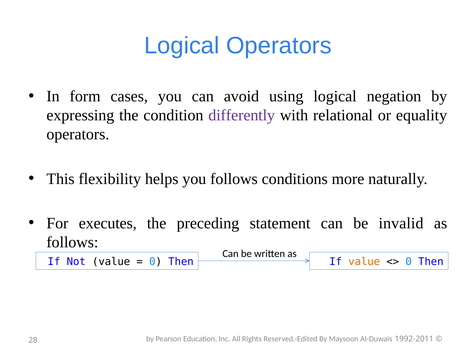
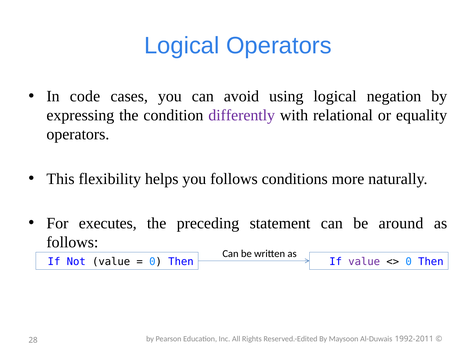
form: form -> code (85, 96)
invalid: invalid -> around (401, 223)
value colour: orange -> purple (364, 262)
